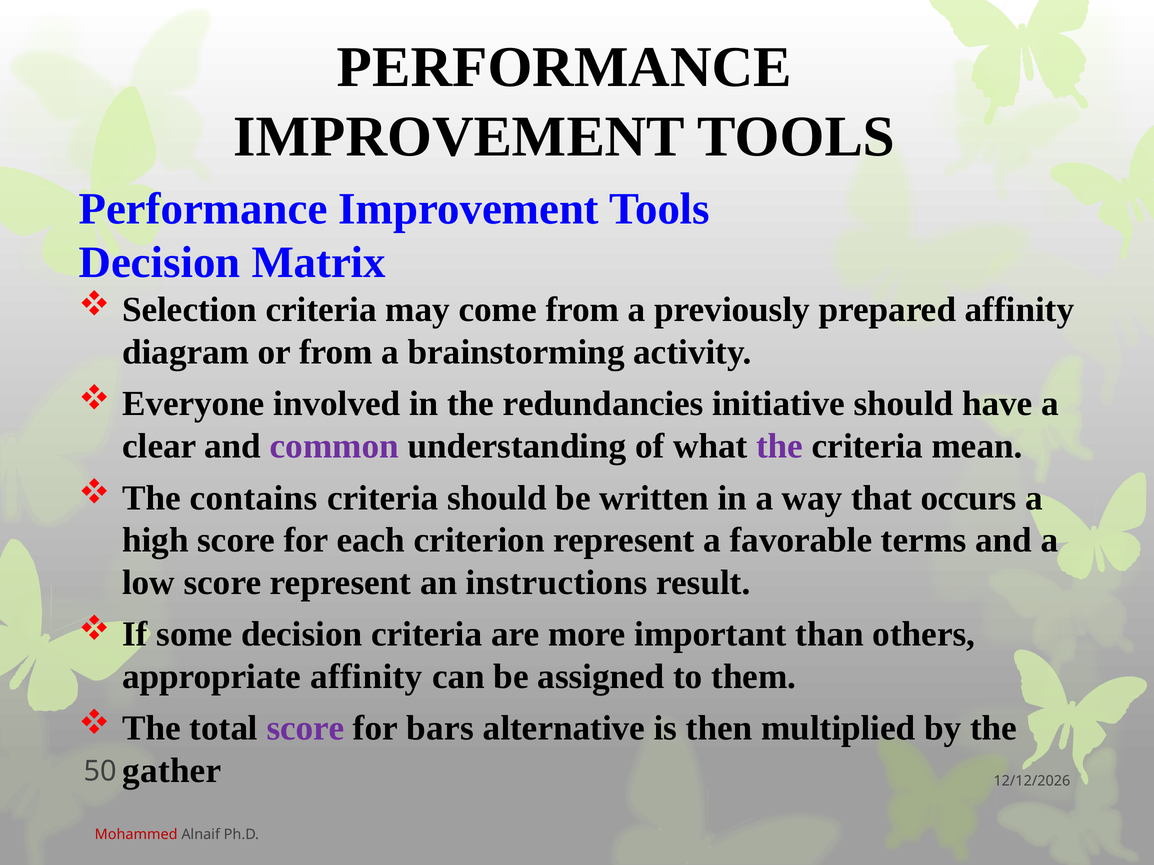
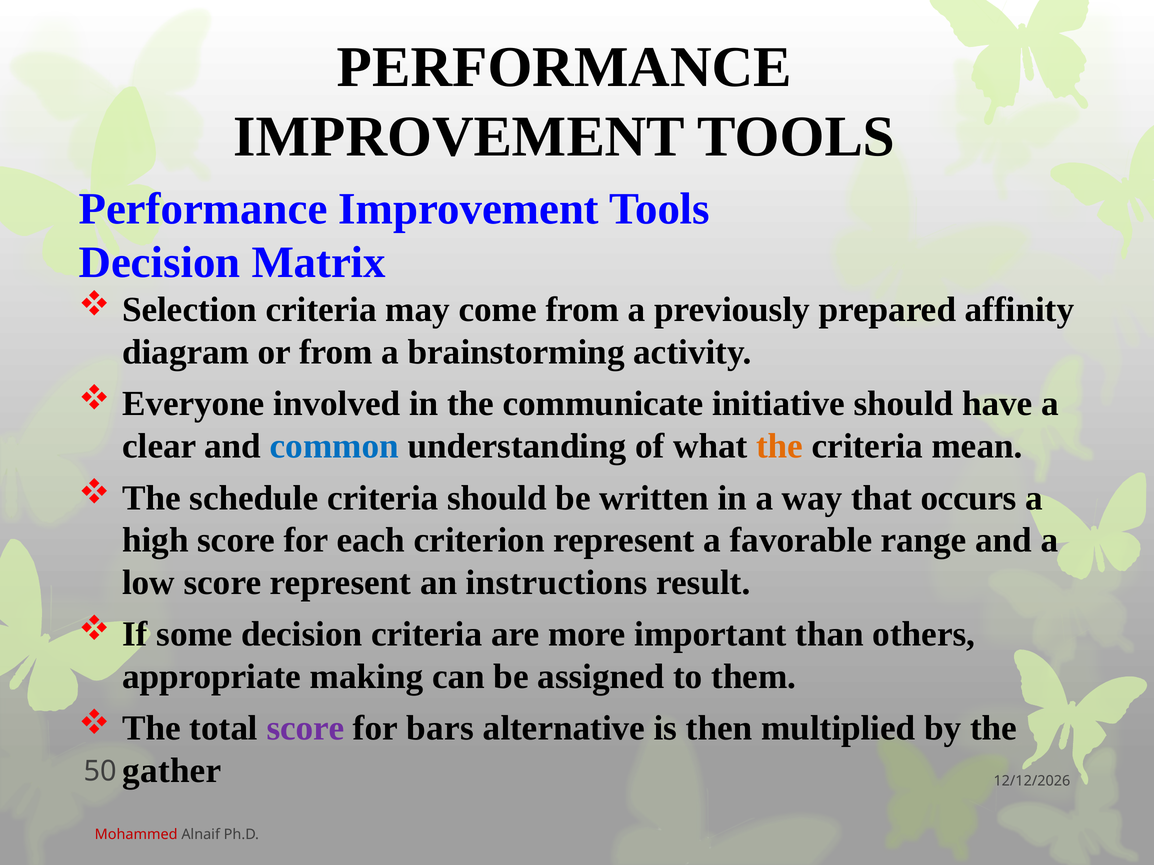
redundancies: redundancies -> communicate (603, 404)
common colour: purple -> blue (334, 446)
the colour: purple -> orange (780, 446)
contains: contains -> schedule (254, 498)
terms: terms -> range (924, 540)
appropriate affinity: affinity -> making (367, 677)
